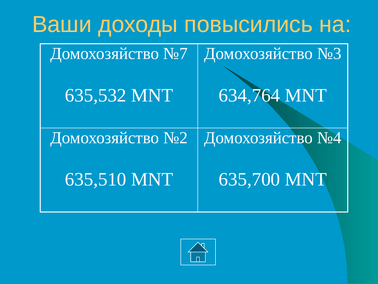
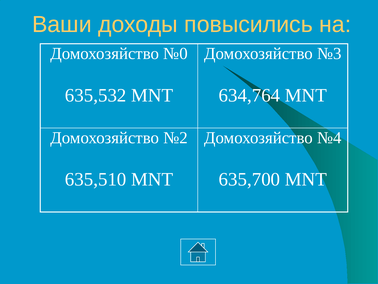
№7: №7 -> №0 (175, 53)
